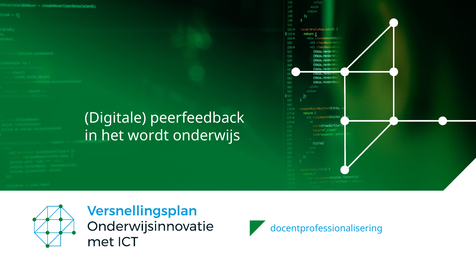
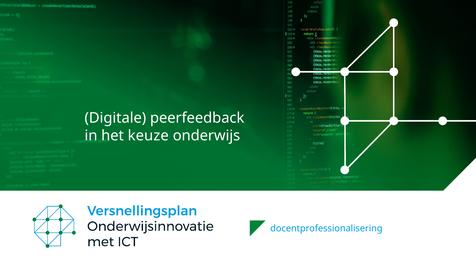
wordt: wordt -> keuze (148, 135)
